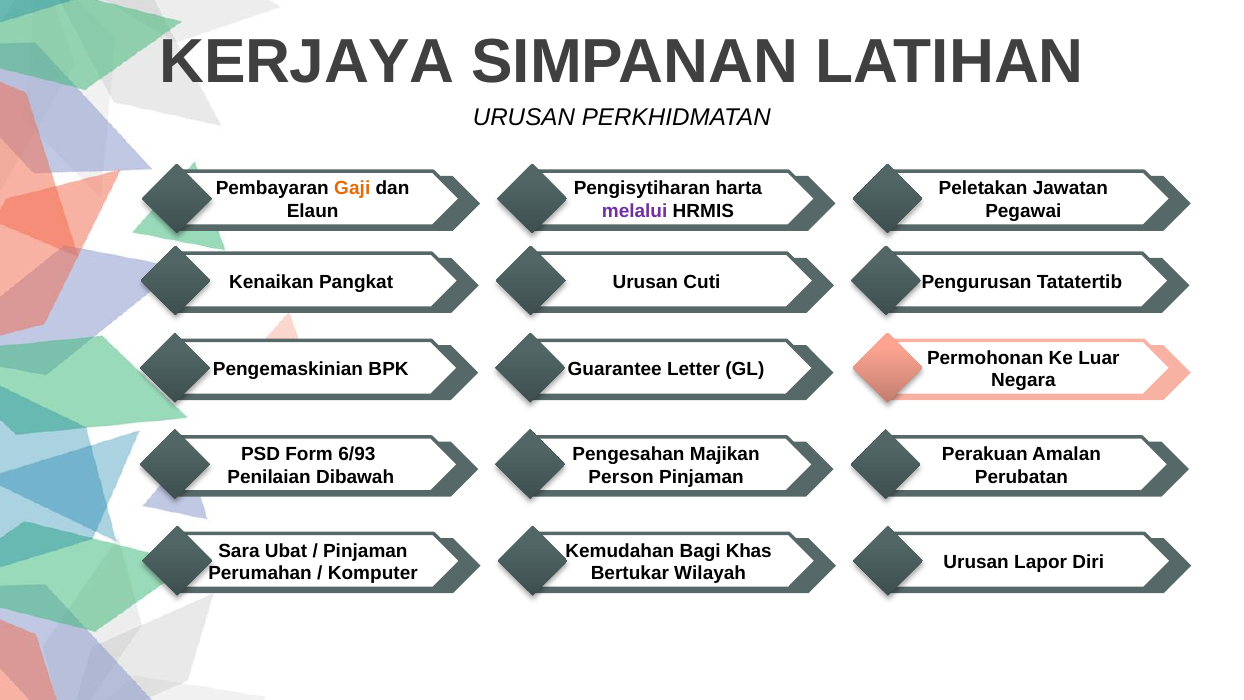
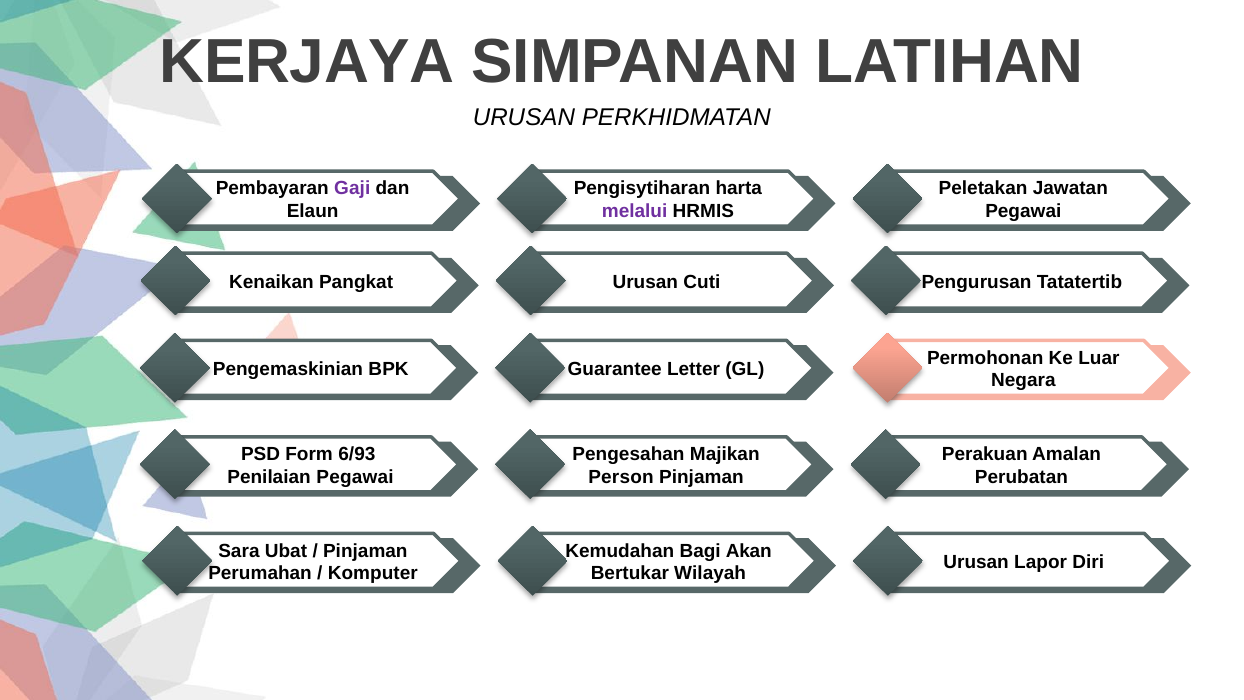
Gaji colour: orange -> purple (352, 189)
Penilaian Dibawah: Dibawah -> Pegawai (355, 477)
Khas: Khas -> Akan (749, 551)
